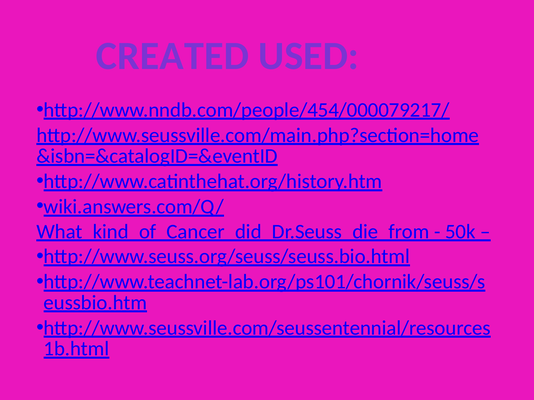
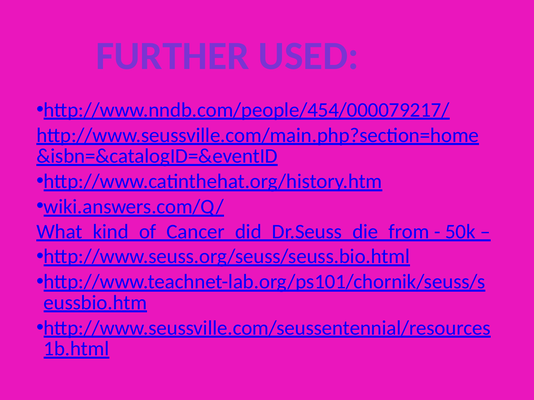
CREATED: CREATED -> FURTHER (172, 56)
